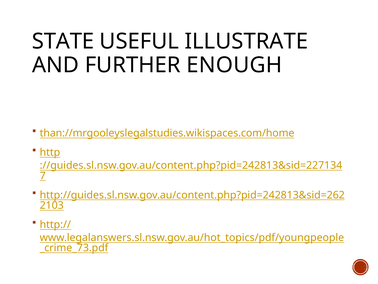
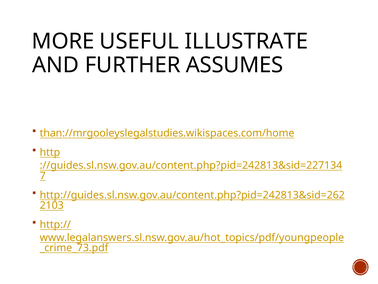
STATE: STATE -> MORE (63, 41)
ENOUGH: ENOUGH -> ASSUMES (235, 65)
